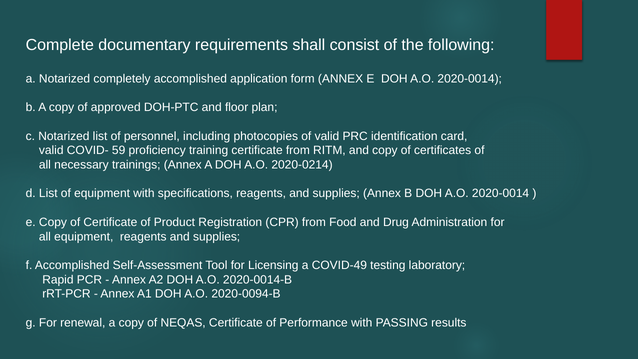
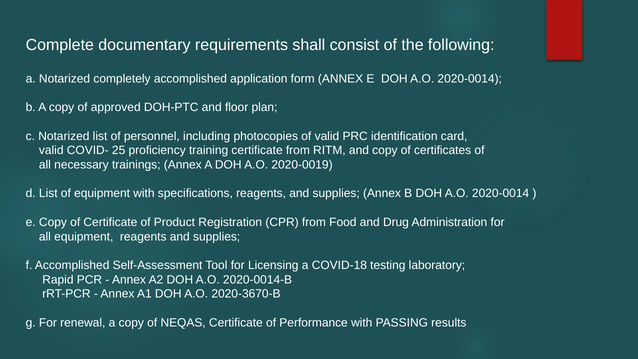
59: 59 -> 25 (119, 150)
2020-0214: 2020-0214 -> 2020-0019 (302, 165)
COVID-49: COVID-49 -> COVID-18 (339, 265)
2020-0094-B: 2020-0094-B -> 2020-3670-B (246, 294)
